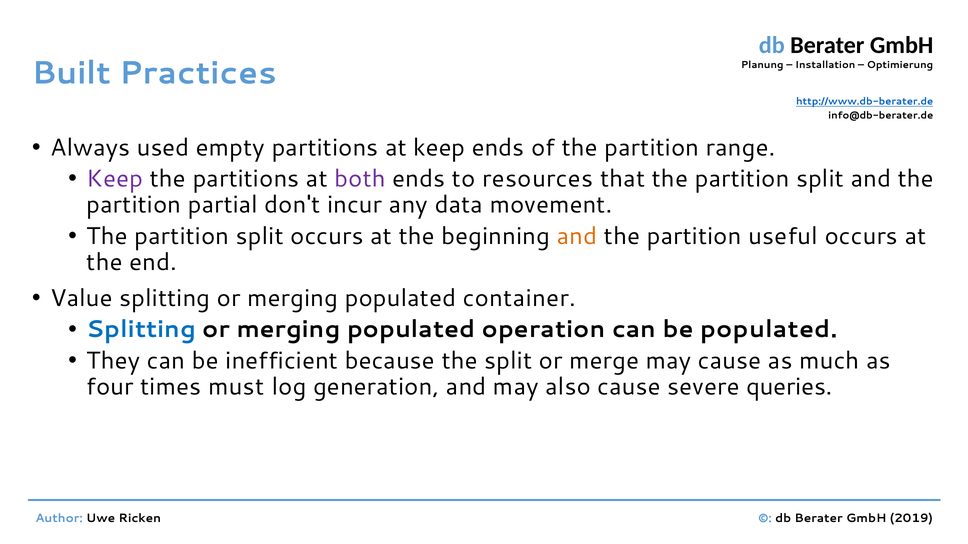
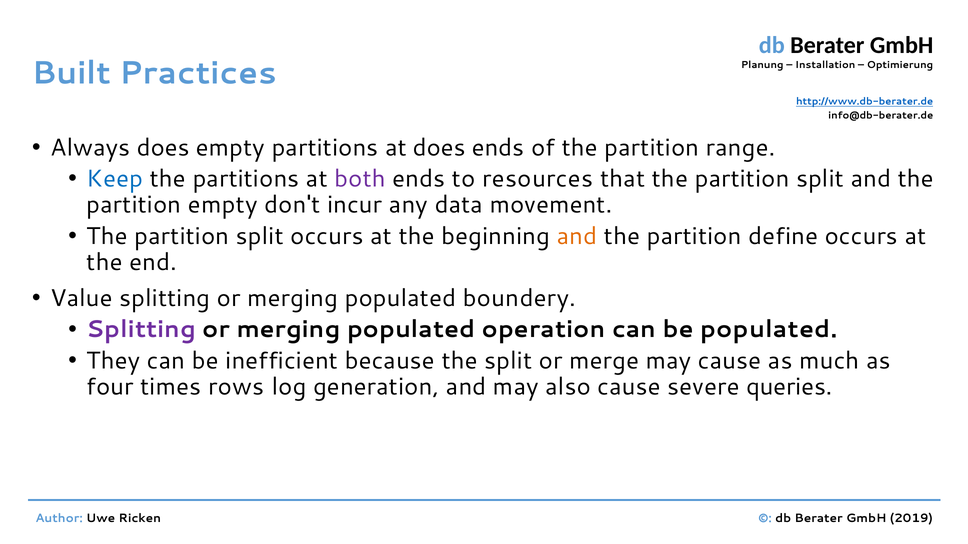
Always used: used -> does (163, 148)
at keep: keep -> does (439, 148)
Keep colour: purple -> blue (115, 179)
partition partial: partial -> empty (223, 205)
useful: useful -> define (783, 236)
container: container -> boundery (519, 299)
Splitting colour: blue -> purple (141, 330)
must: must -> rows (236, 387)
